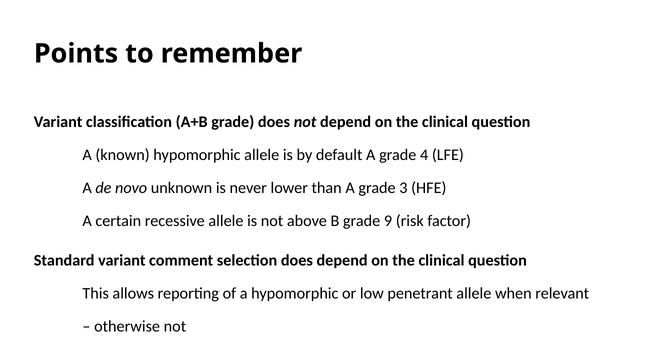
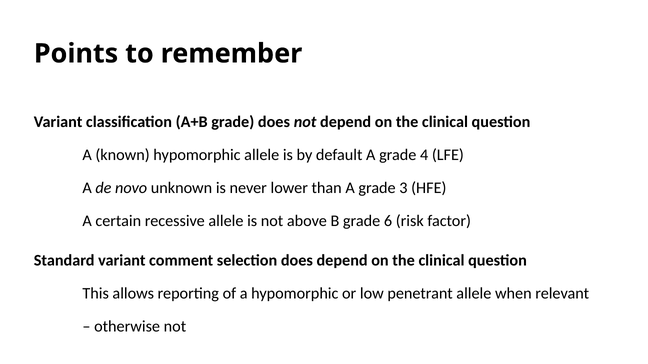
9: 9 -> 6 (388, 221)
